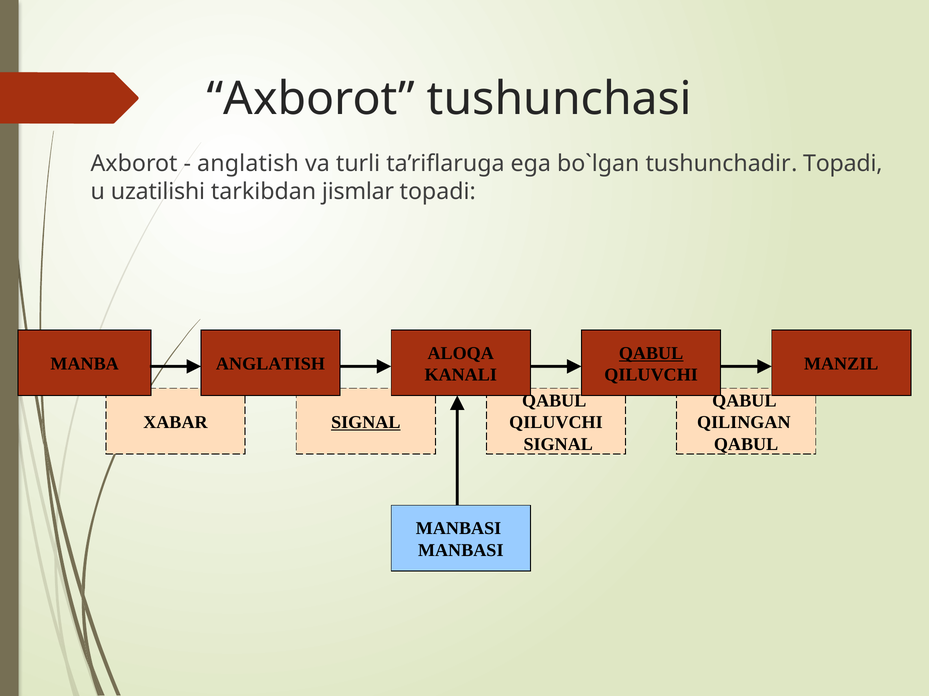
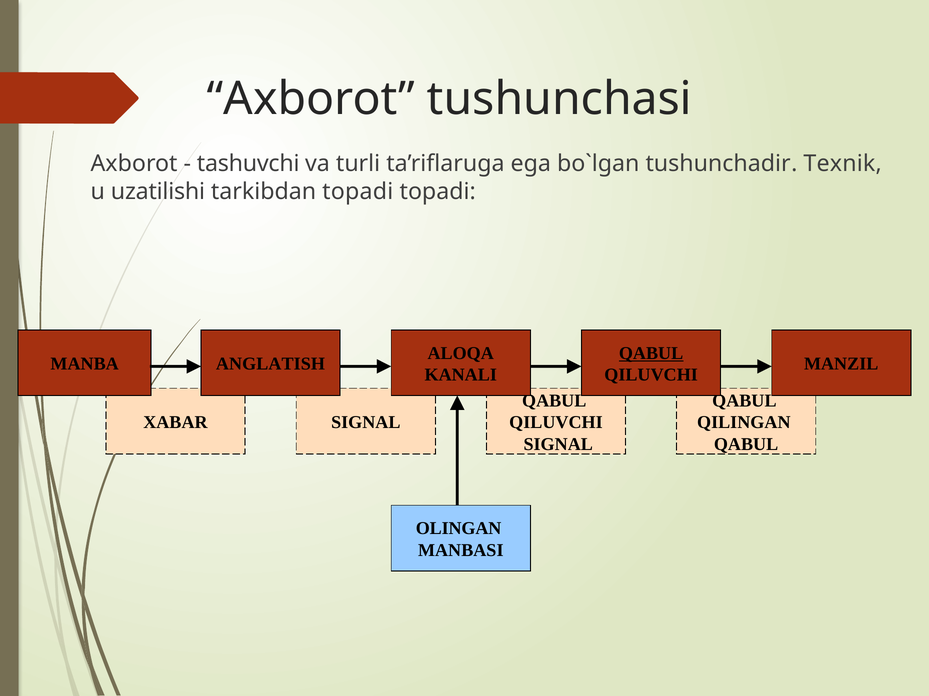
anglatish: anglatish -> tashuvchi (248, 164)
tushunchadir Topadi: Topadi -> Texnik (843, 164)
tarkibdan jismlar: jismlar -> topadi (358, 192)
SIGNAL underline: present -> none (366, 423)
MANBASI: MANBASI -> OLINGAN (459, 529)
